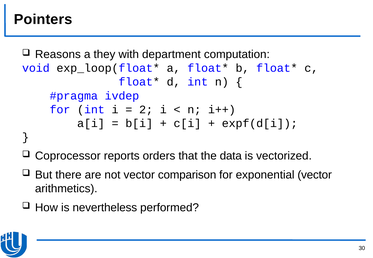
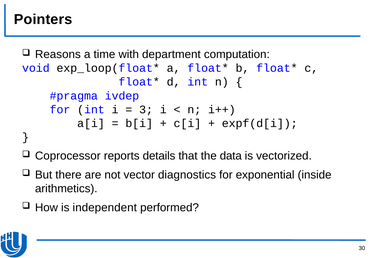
they: they -> time (104, 54)
2: 2 -> 3 (146, 110)
orders: orders -> details (159, 156)
comparison: comparison -> diagnostics (187, 175)
exponential vector: vector -> inside (315, 175)
nevertheless: nevertheless -> independent (105, 208)
